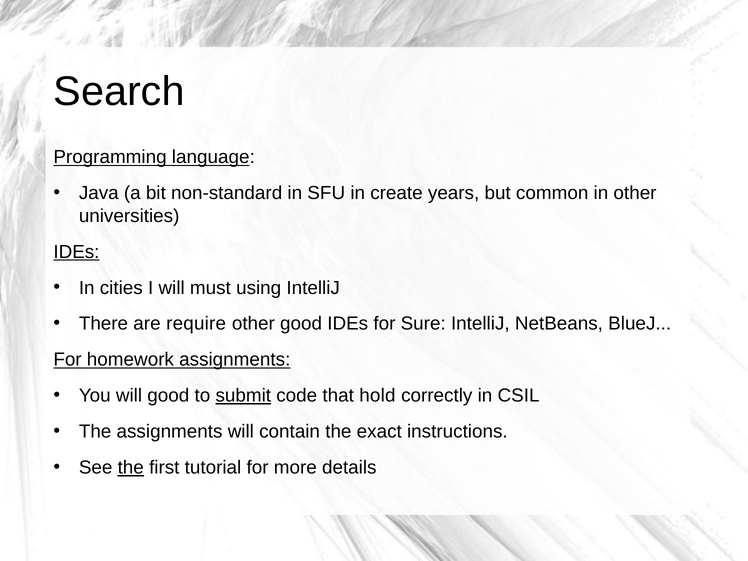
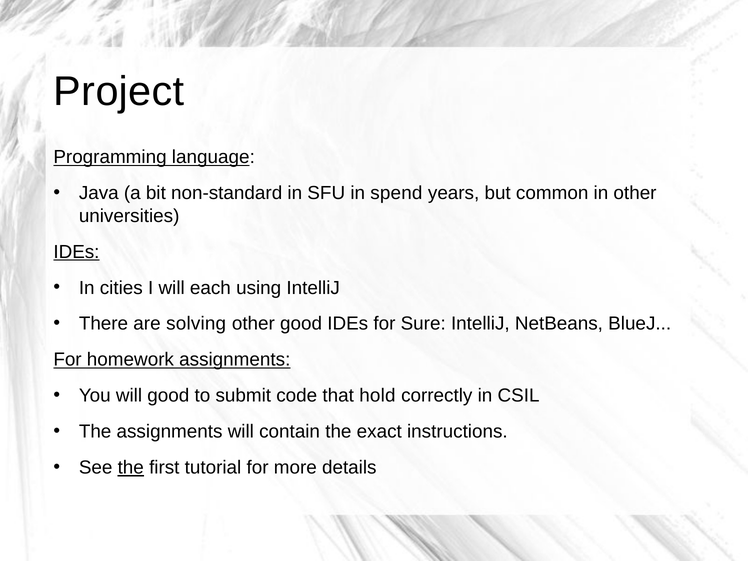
Search: Search -> Project (119, 92)
create: create -> spend (396, 193)
must: must -> each (210, 288)
require: require -> solving (196, 324)
submit underline: present -> none (243, 396)
